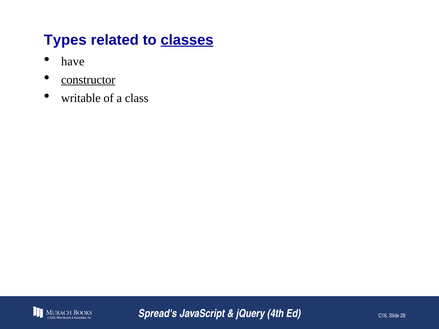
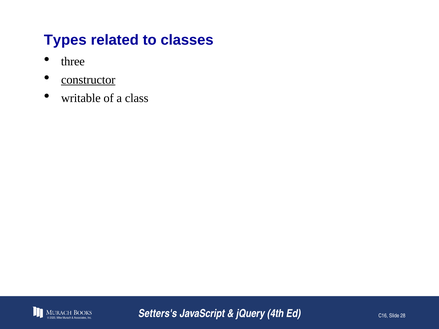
classes underline: present -> none (187, 40)
have: have -> three (73, 62)
Spread's: Spread's -> Setters's (158, 314)
